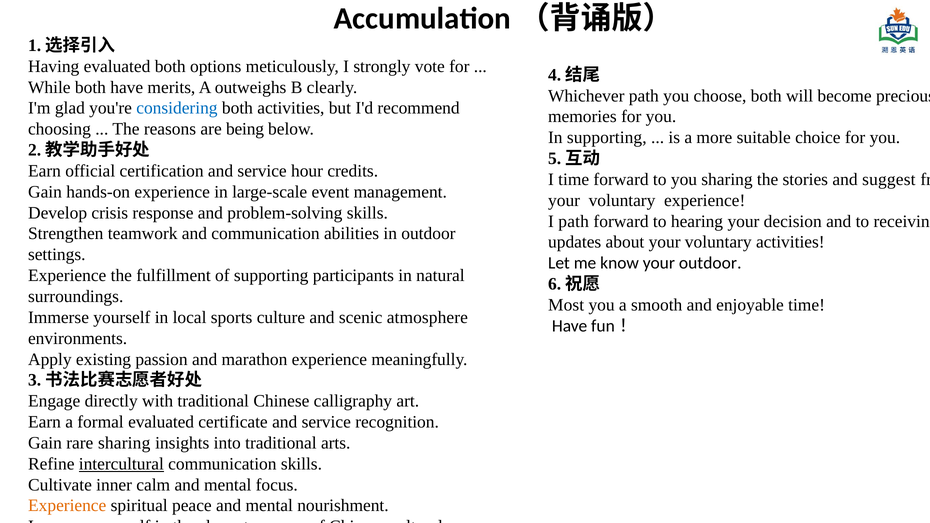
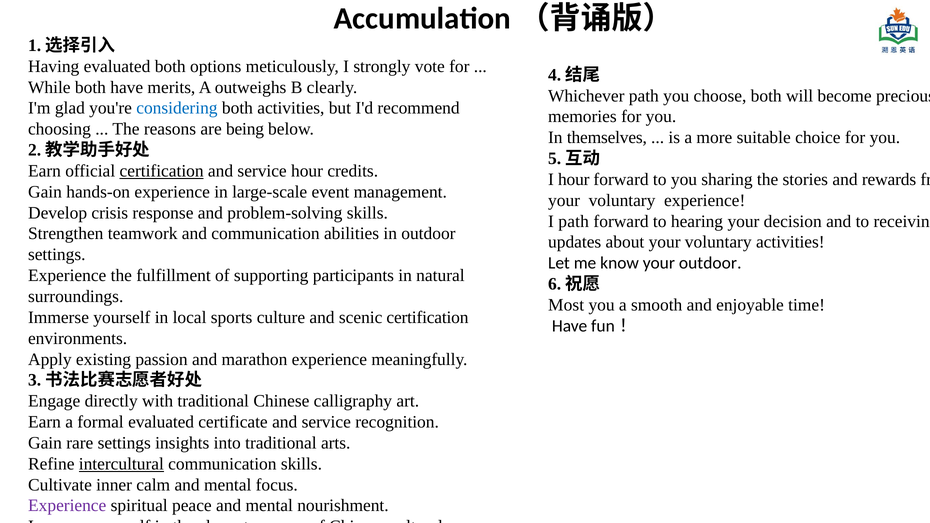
In supporting: supporting -> themselves (607, 138)
certification underline: none -> present (162, 171)
I time: time -> hour (574, 180)
suggest: suggest -> rewards (889, 180)
scenic atmosphere: atmosphere -> certification (427, 317)
rare sharing: sharing -> settings (124, 443)
Experience colour: orange -> purple (67, 506)
